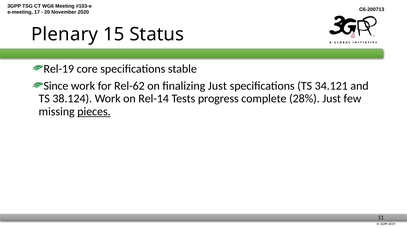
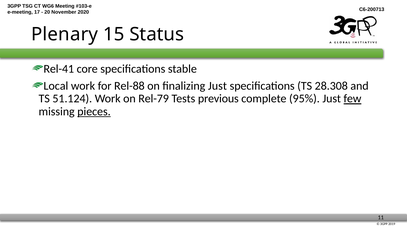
Rel-19: Rel-19 -> Rel-41 (59, 69)
Since: Since -> Local (56, 86)
Rel-62: Rel-62 -> Rel-88 (129, 86)
34.121: 34.121 -> 28.308 (331, 86)
38.124: 38.124 -> 51.124 (72, 99)
Rel-14: Rel-14 -> Rel-79 (154, 99)
progress: progress -> previous (218, 99)
28%: 28% -> 95% (304, 99)
few underline: none -> present (352, 99)
